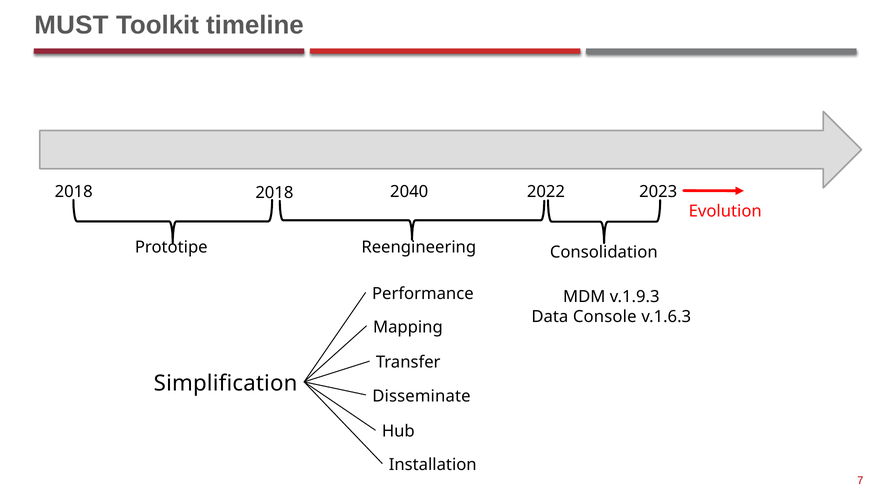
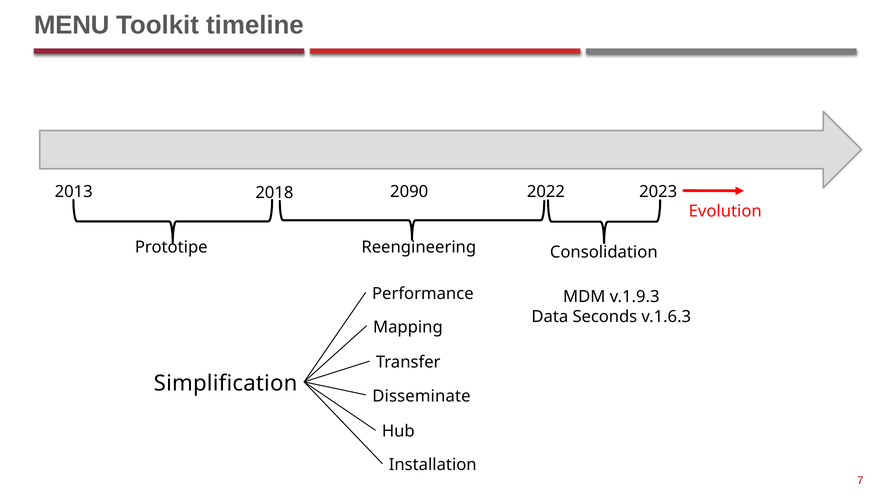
MUST: MUST -> MENU (72, 25)
2018: 2018 -> 2013 (74, 192)
2040: 2040 -> 2090 (409, 192)
Console: Console -> Seconds (605, 317)
